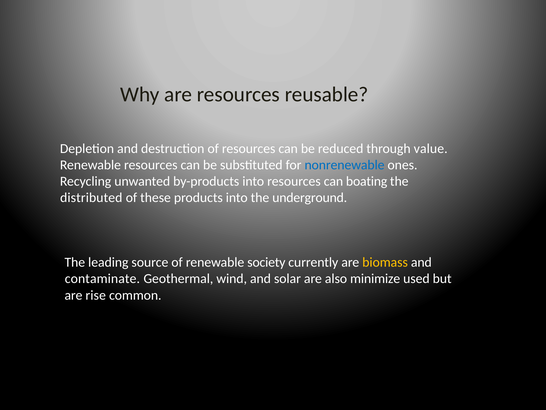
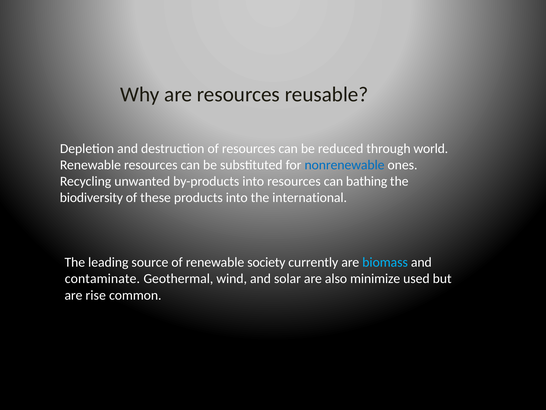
value: value -> world (431, 148)
boating: boating -> bathing (367, 181)
distributed: distributed -> biodiversity (91, 197)
underground: underground -> international (310, 197)
biomass colour: yellow -> light blue (385, 262)
